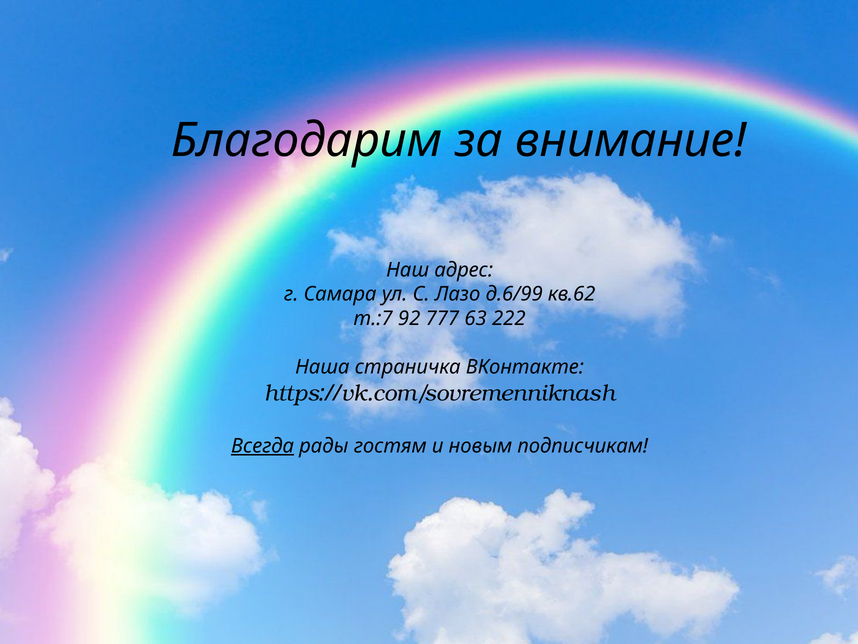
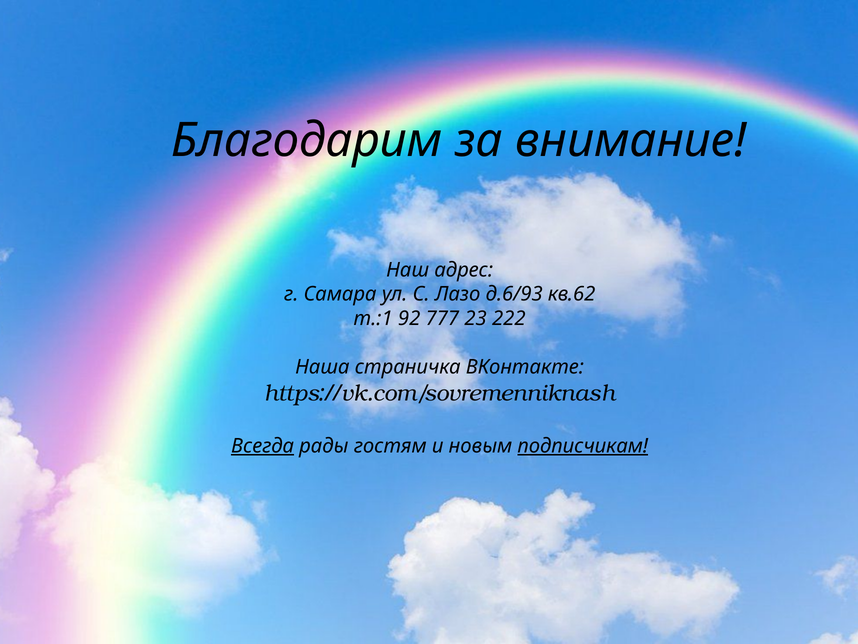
д.6/99: д.6/99 -> д.6/93 (514, 294)
т.:7: т.:7 -> т.:1 (373, 318)
63: 63 -> 23 (476, 318)
подписчикам underline: none -> present (583, 446)
